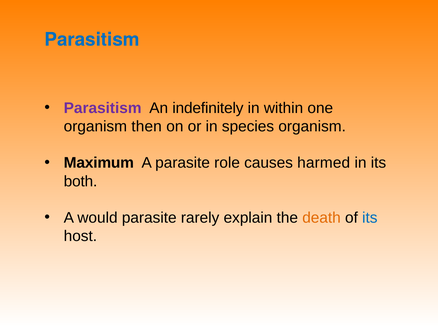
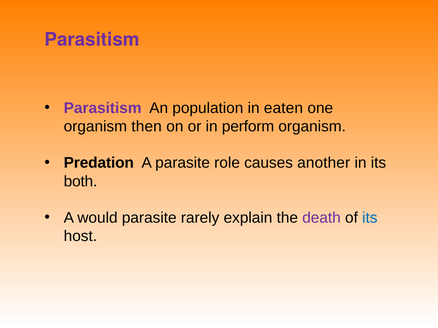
Parasitism colour: blue -> purple (92, 40)
indefinitely: indefinitely -> population (208, 108)
within: within -> eaten (283, 108)
species: species -> perform (248, 127)
Maximum: Maximum -> Predation (99, 163)
harmed: harmed -> another (324, 163)
death colour: orange -> purple (322, 218)
